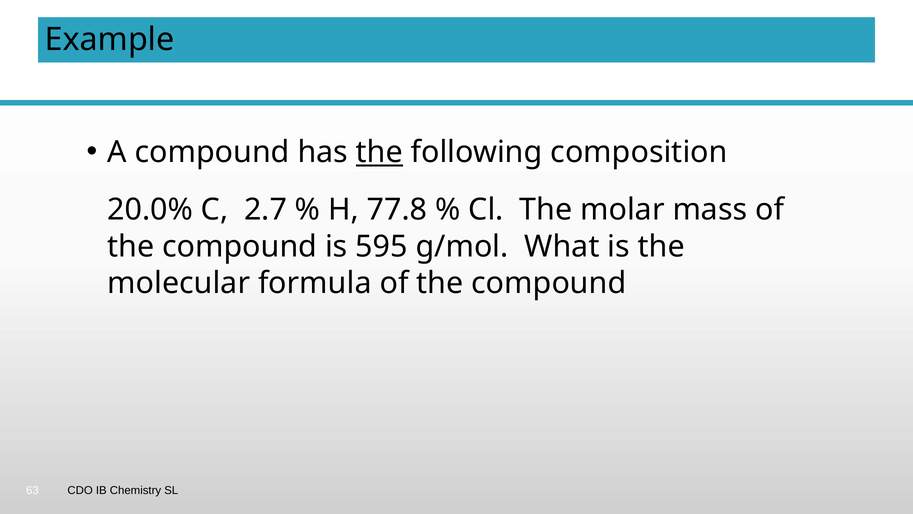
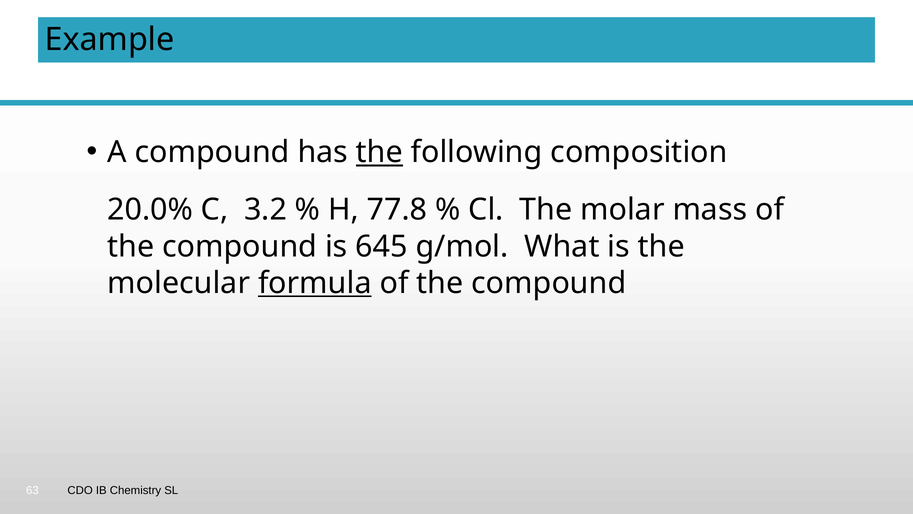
2.7: 2.7 -> 3.2 (266, 210)
595: 595 -> 645 (382, 246)
formula underline: none -> present (315, 283)
